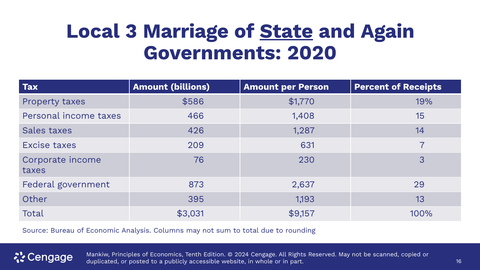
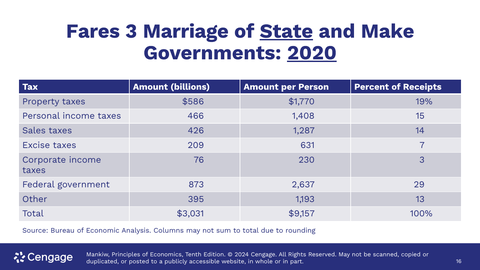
Local: Local -> Fares (93, 31)
Again: Again -> Make (388, 31)
2020 underline: none -> present (312, 53)
